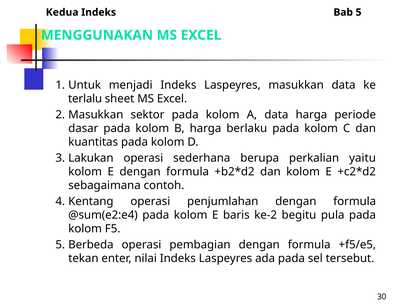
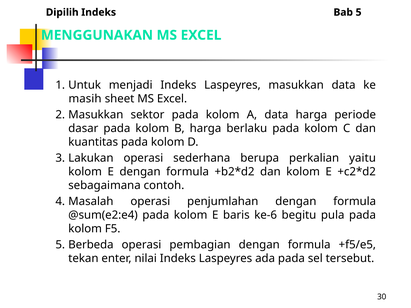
Kedua: Kedua -> Dipilih (62, 12)
terlalu: terlalu -> masih (85, 99)
Kentang: Kentang -> Masalah (91, 202)
ke-2: ke-2 -> ke-6 (266, 215)
